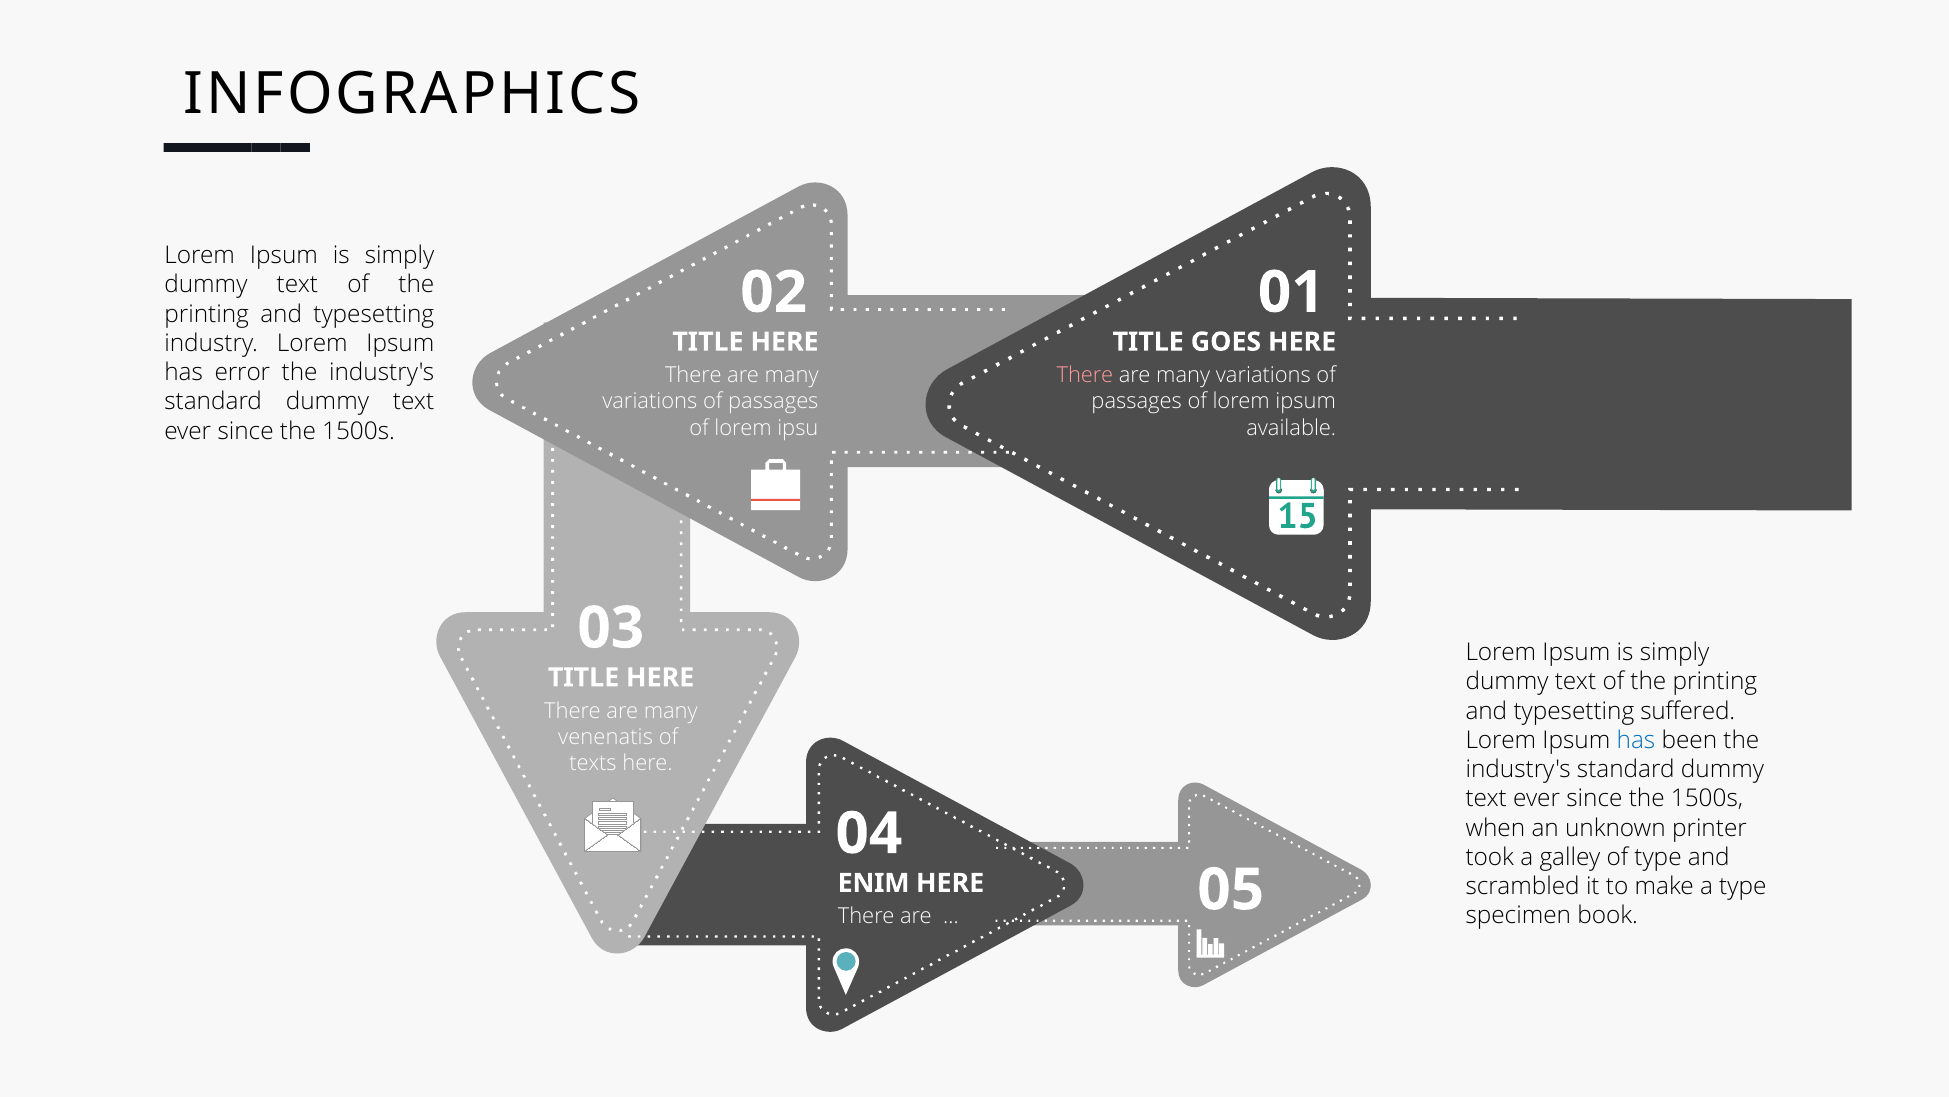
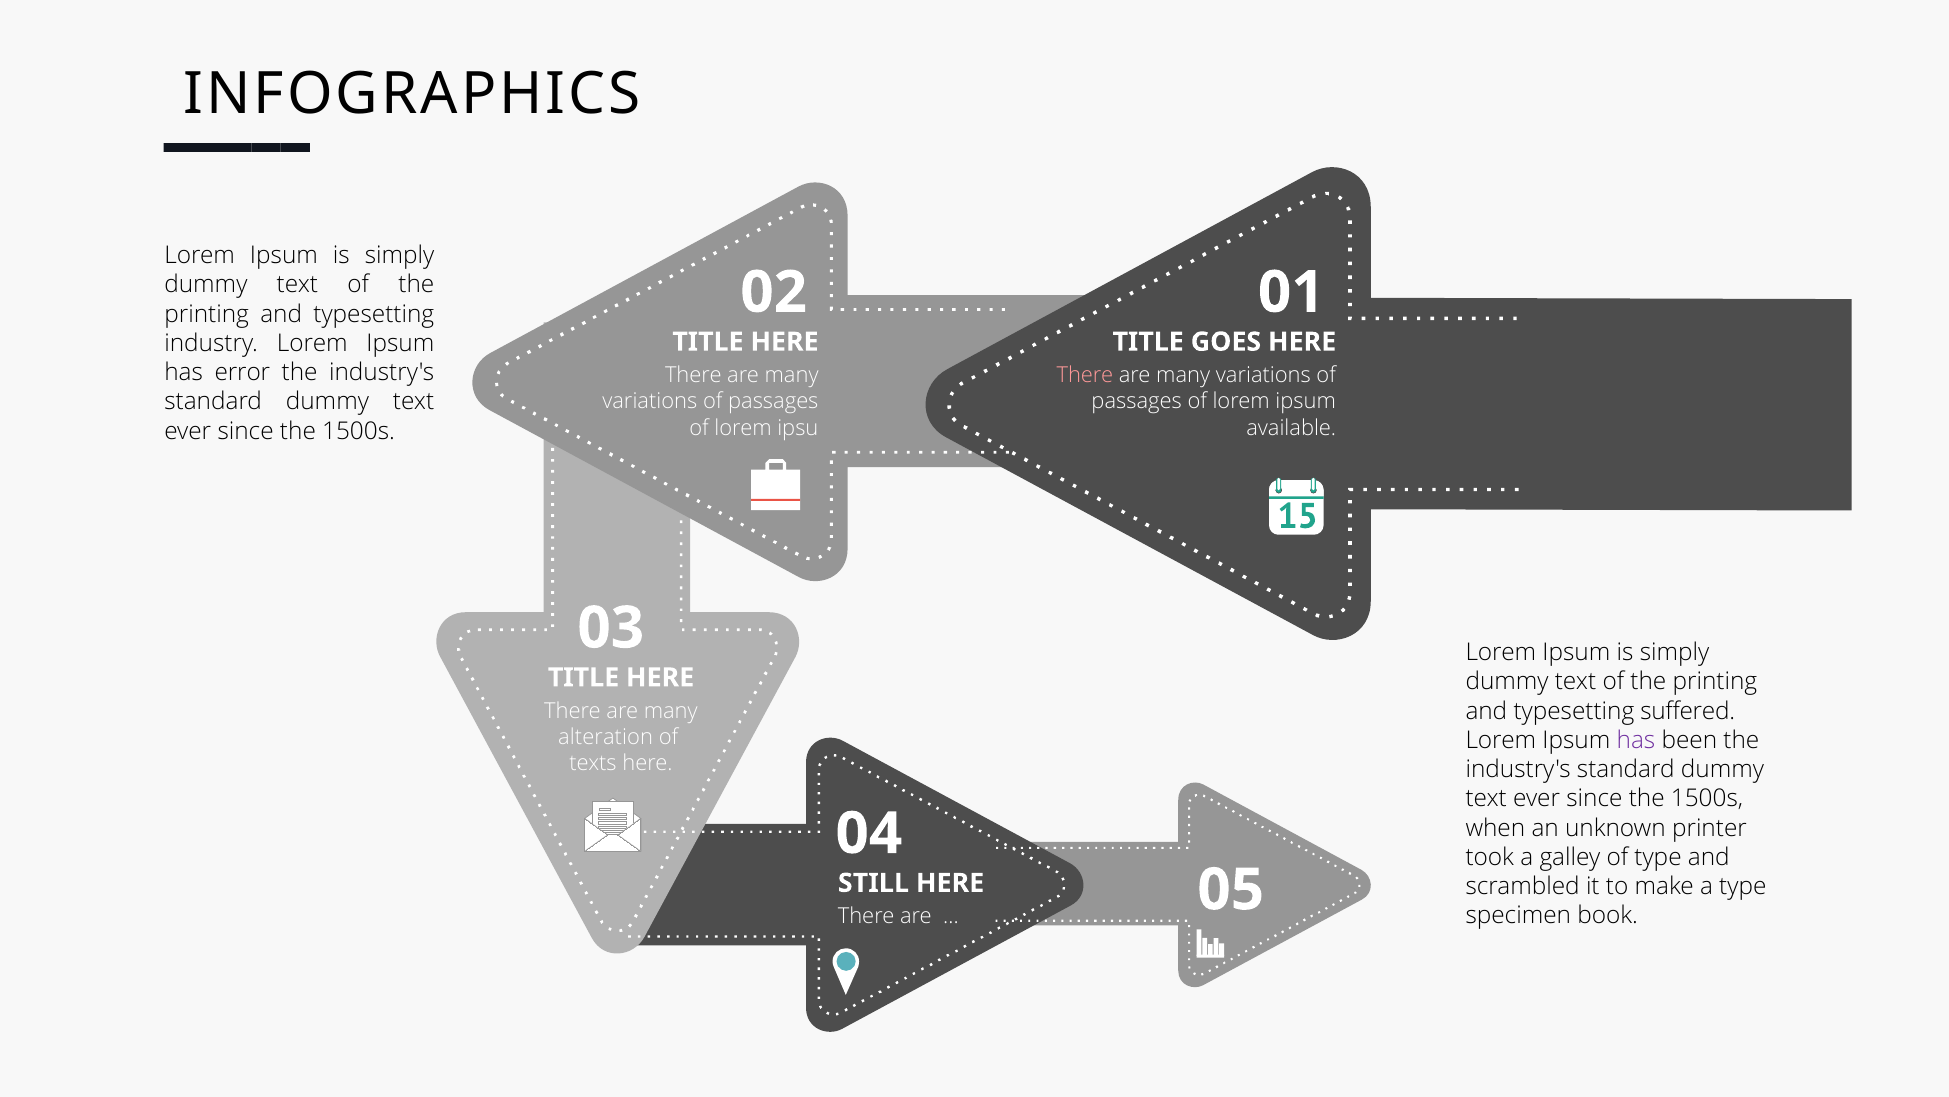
venenatis: venenatis -> alteration (606, 737)
has colour: blue -> purple (1636, 740)
ENIM: ENIM -> STILL (873, 883)
